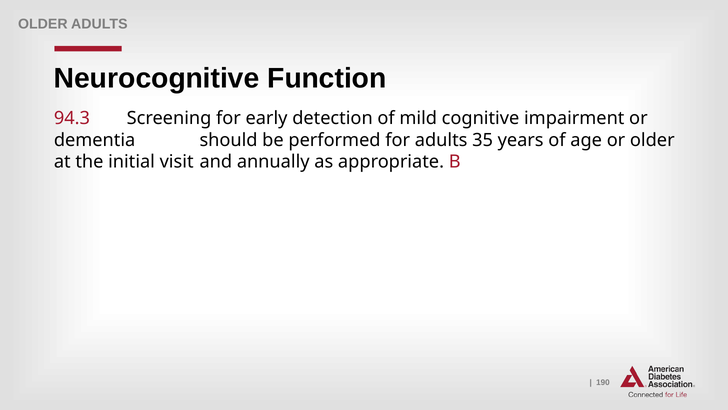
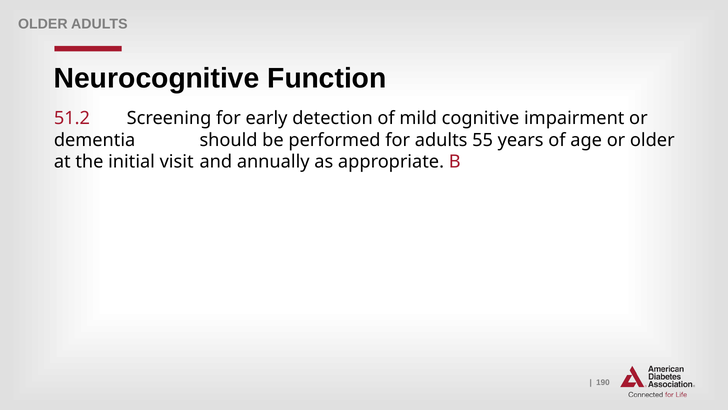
94.3: 94.3 -> 51.2 (72, 118)
35: 35 -> 55 (483, 140)
